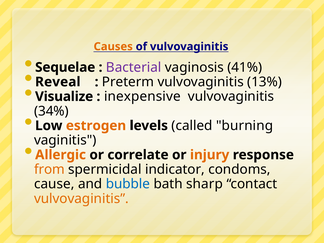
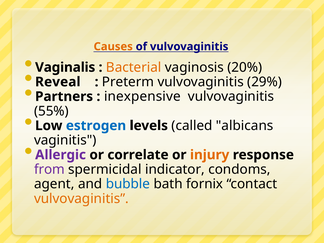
Sequelae: Sequelae -> Vaginalis (65, 67)
Bacterial colour: purple -> orange (134, 67)
41%: 41% -> 20% (245, 67)
13%: 13% -> 29% (265, 82)
Visualize: Visualize -> Partners (64, 96)
34%: 34% -> 55% (51, 111)
estrogen colour: orange -> blue (96, 126)
burning: burning -> albicans (245, 126)
Allergic colour: orange -> purple (61, 155)
from colour: orange -> purple (49, 169)
cause: cause -> agent (54, 184)
sharp: sharp -> fornix (205, 184)
